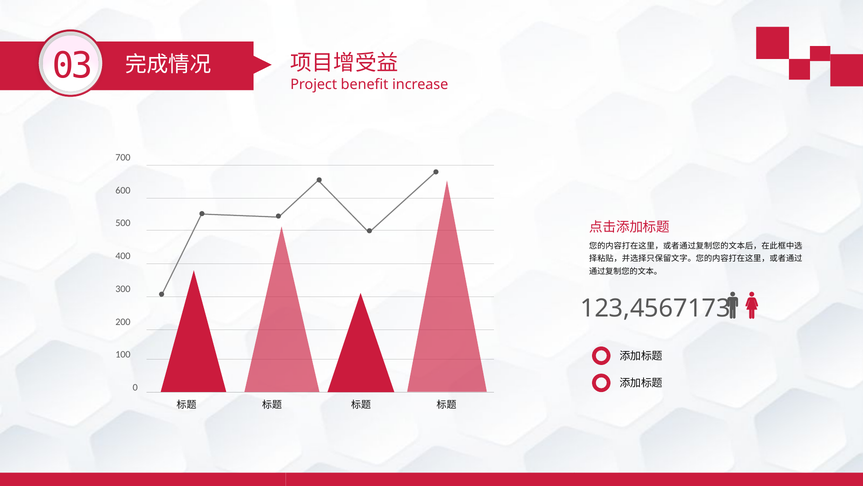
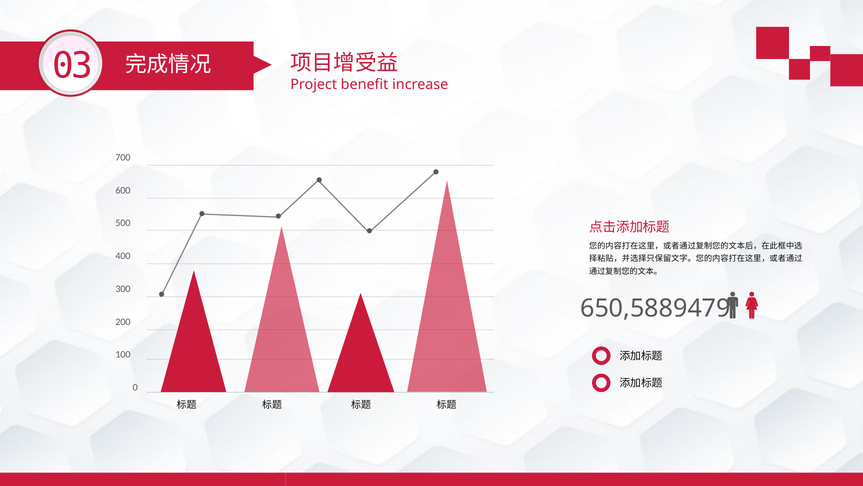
123,4567173: 123,4567173 -> 650,5889479 (655, 308)
